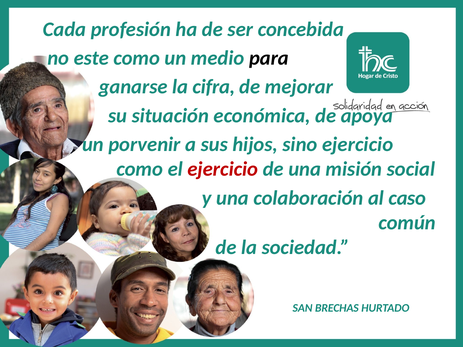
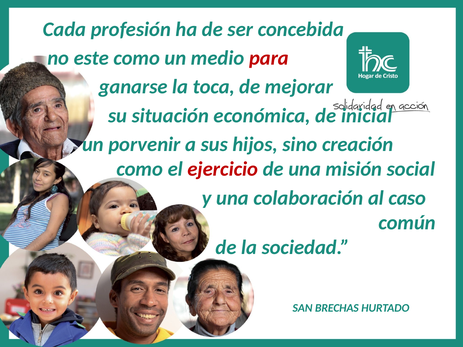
para colour: black -> red (269, 58)
cifra: cifra -> toca (214, 87)
apoya: apoya -> inicial (367, 116)
sino ejercicio: ejercicio -> creación (358, 145)
